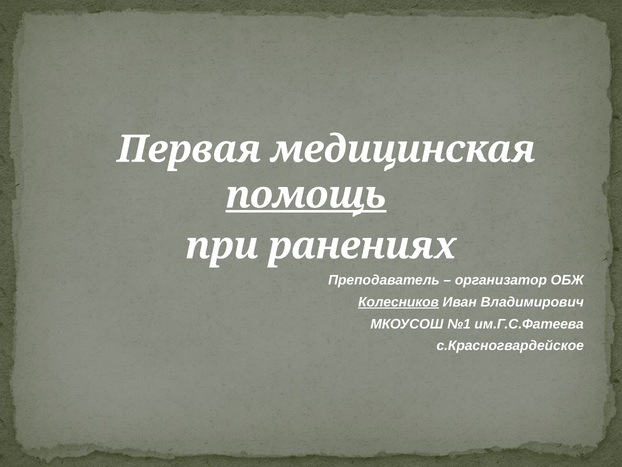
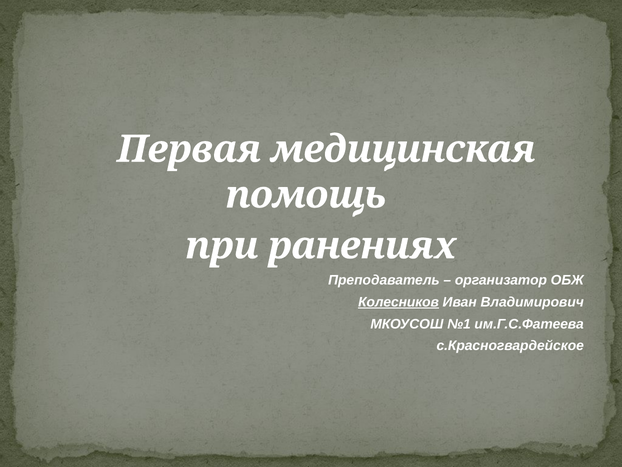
помощь underline: present -> none (306, 195)
